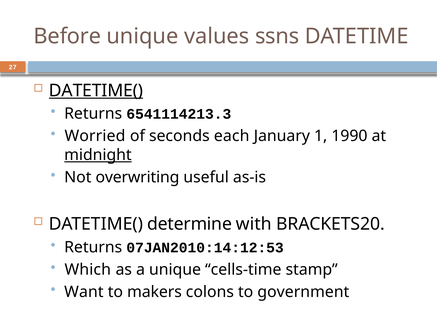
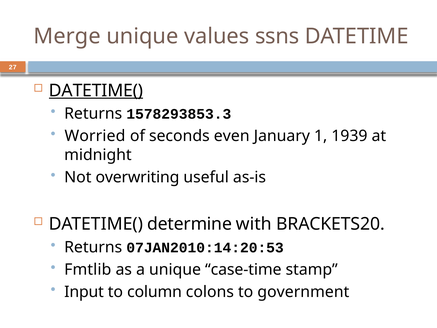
Before: Before -> Merge (67, 36)
6541114213.3: 6541114213.3 -> 1578293853.3 (179, 114)
each: each -> even (232, 136)
1990: 1990 -> 1939 (349, 136)
midnight underline: present -> none (98, 155)
07JAN2010:14:12:53: 07JAN2010:14:12:53 -> 07JAN2010:14:20:53 (205, 247)
Which: Which -> Fmtlib (88, 269)
cells-time: cells-time -> case-time (243, 269)
Want: Want -> Input (84, 292)
makers: makers -> column (155, 292)
